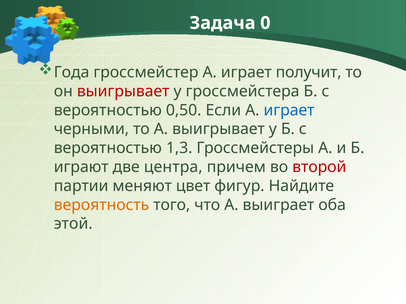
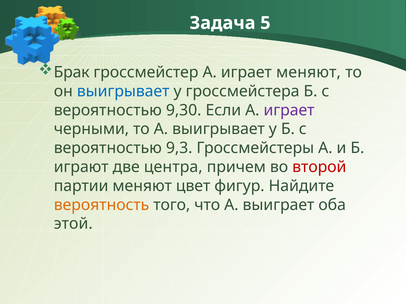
0: 0 -> 5 (265, 23)
Года: Года -> Брак (72, 72)
играет получит: получит -> меняют (309, 72)
выигрывает colour: red -> blue (123, 91)
0,50: 0,50 -> 9,30 (184, 110)
играет colour: blue -> purple (289, 110)
1,3: 1,3 -> 9,3 (179, 148)
